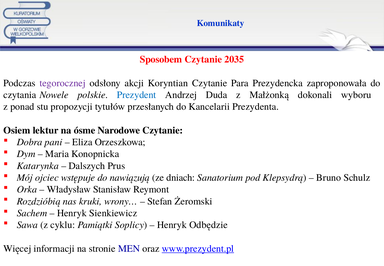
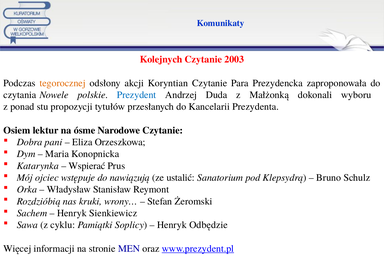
Sposobem: Sposobem -> Kolejnych (161, 59)
2035: 2035 -> 2003 (234, 59)
tegorocznej colour: purple -> orange (63, 83)
Dalszych: Dalszych -> Wspierać (87, 166)
dniach: dniach -> ustalić (181, 178)
